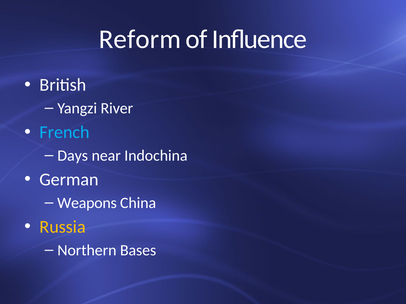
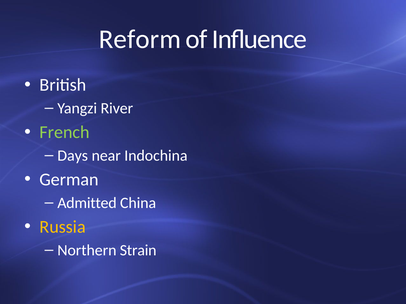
French colour: light blue -> light green (65, 133)
Weapons: Weapons -> Admitted (87, 203)
Bases: Bases -> Strain (138, 251)
